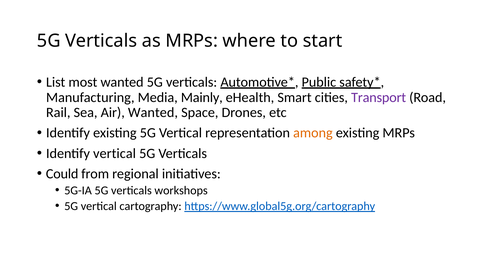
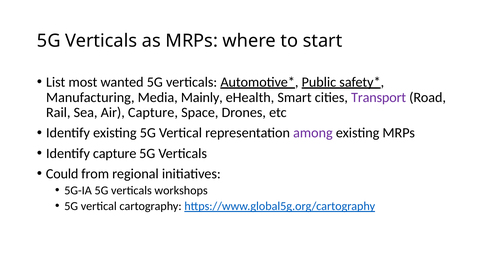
Air Wanted: Wanted -> Capture (153, 113)
among colour: orange -> purple (313, 133)
Identify vertical: vertical -> capture (115, 153)
